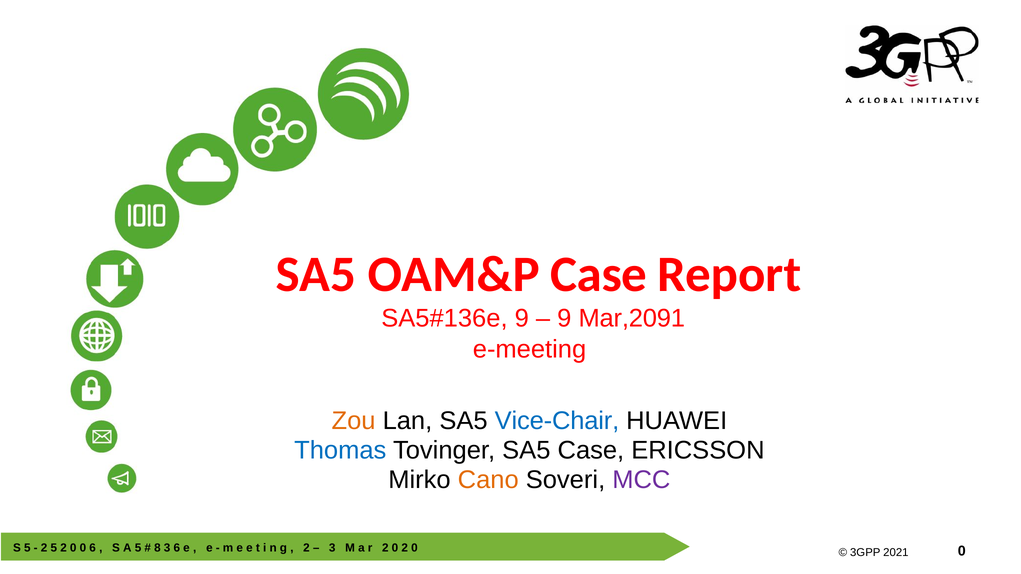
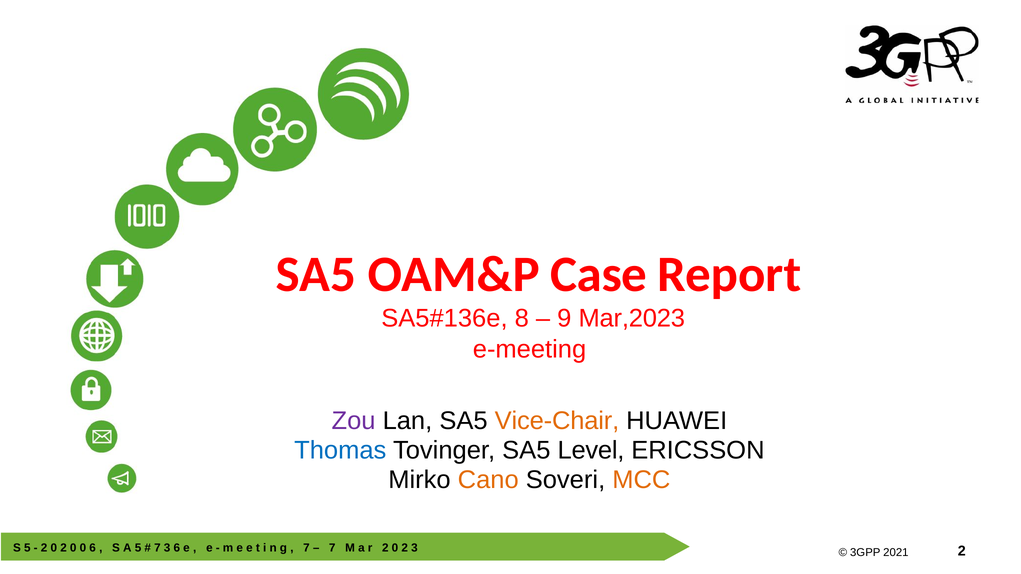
9: 9 -> 8 (522, 319)
Mar,2091: Mar,2091 -> Mar,2023 (632, 319)
Zou colour: orange -> purple (354, 421)
Vice-Chair colour: blue -> orange (557, 421)
SA5 Case: Case -> Level (591, 451)
MCC colour: purple -> orange (641, 480)
5: 5 -> 0 (54, 548)
8: 8 -> 7 (157, 548)
2: 2 -> 7 (306, 548)
3: 3 -> 7 (332, 548)
0: 0 -> 3 (414, 548)
0: 0 -> 2 (962, 551)
